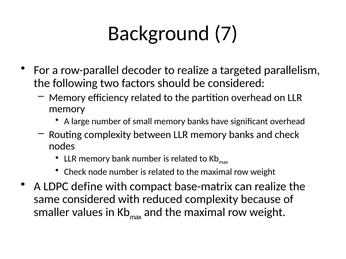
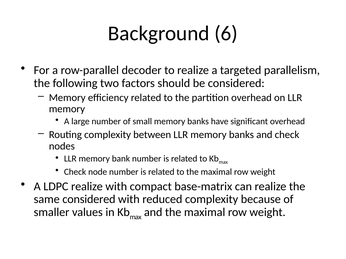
7: 7 -> 6 (226, 33)
LDPC define: define -> realize (87, 187)
